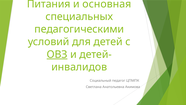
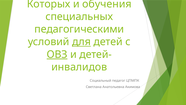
Питания: Питания -> Которых (49, 4)
основная: основная -> обучения (107, 4)
для underline: none -> present (81, 42)
